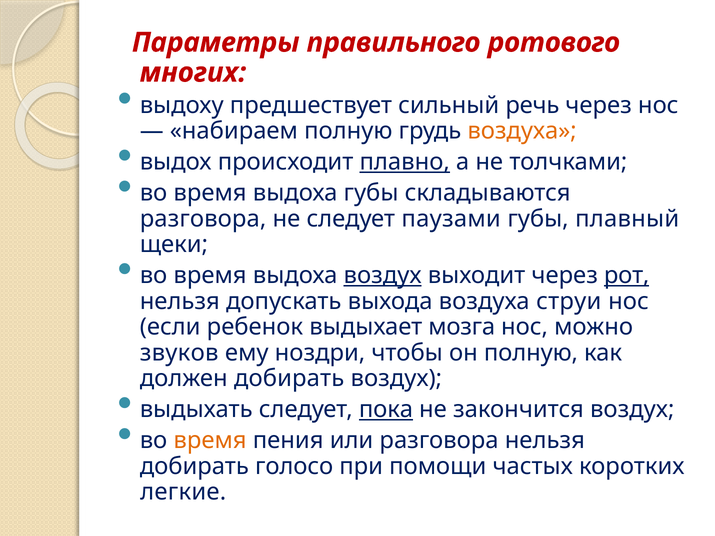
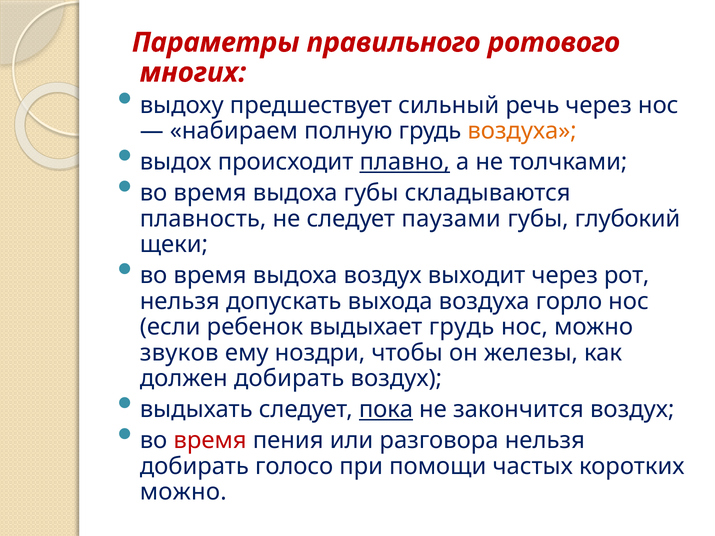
разговора: разговора -> плавность (203, 219)
плавный: плавный -> глубокий (627, 219)
воздух underline: present -> none (383, 276)
рот underline: present -> none (627, 276)
струи: струи -> горло (569, 301)
выдыхает мозга: мозга -> грудь (462, 327)
он полную: полную -> железы (531, 353)
время colour: orange -> red (210, 441)
легкие: легкие -> можно (183, 492)
